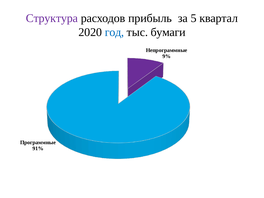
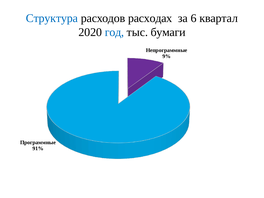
Структура colour: purple -> blue (52, 18)
прибыль: прибыль -> расходах (150, 18)
5: 5 -> 6 (194, 18)
